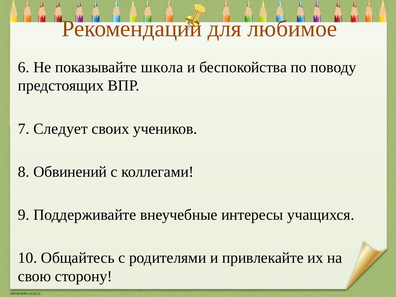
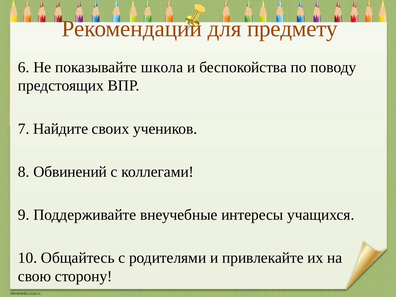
любимое: любимое -> предмету (292, 29)
Следует: Следует -> Найдите (61, 129)
